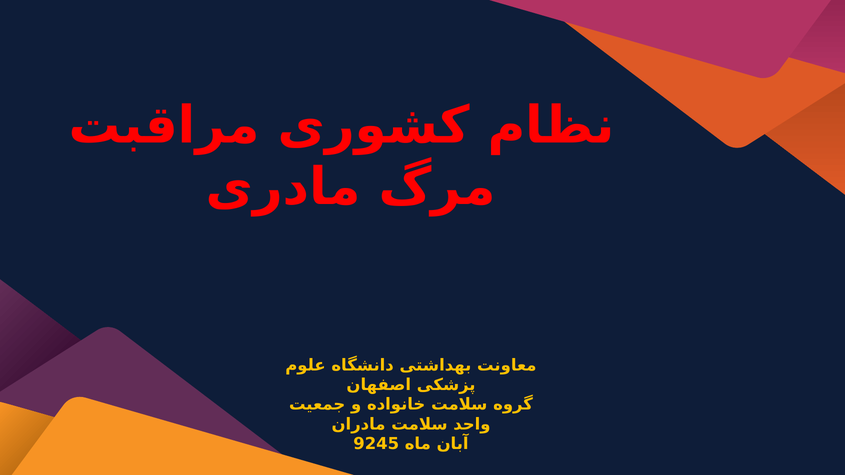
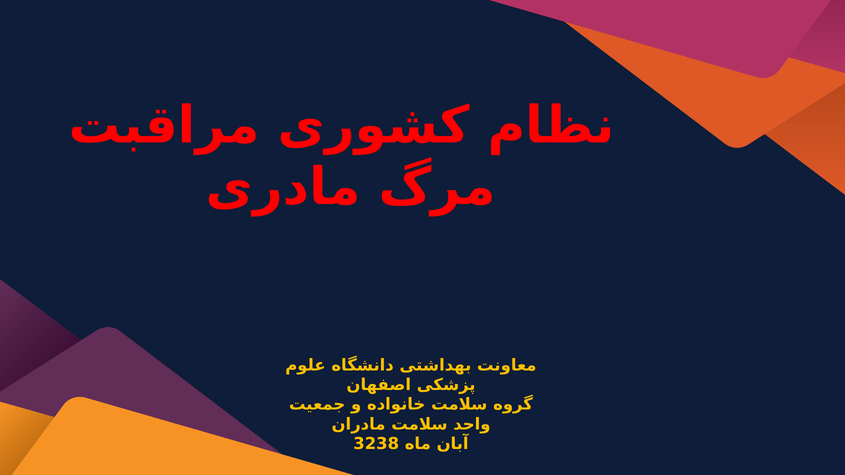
9245: 9245 -> 3238 (376, 444)
